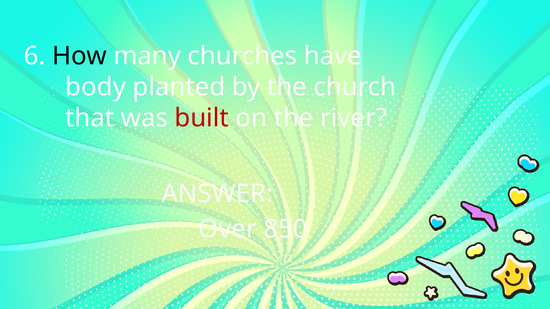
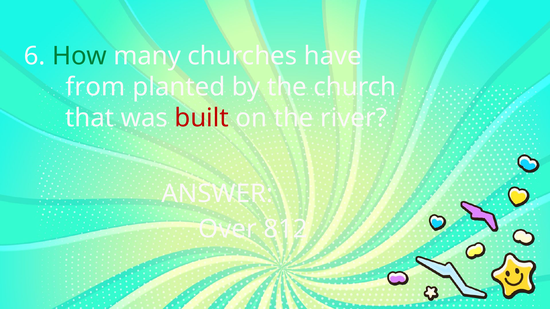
How colour: black -> green (79, 56)
body: body -> from (95, 87)
850: 850 -> 812 (285, 229)
